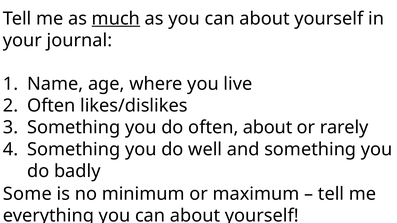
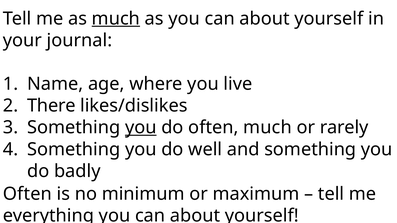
Often: Often -> There (51, 106)
you underline: none -> present (141, 128)
often about: about -> much (267, 128)
Some: Some -> Often (27, 194)
